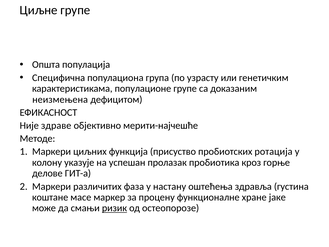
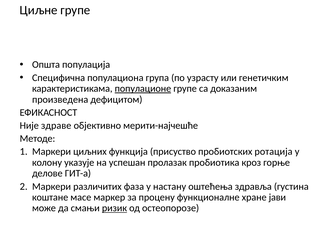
популационе underline: none -> present (143, 88)
неизмењена: неизмењена -> произведена (60, 99)
јаке: јаке -> јави (277, 197)
